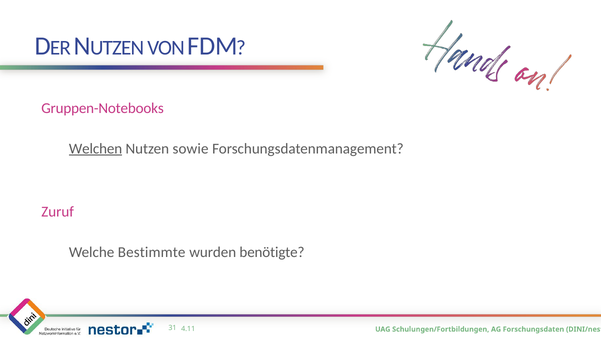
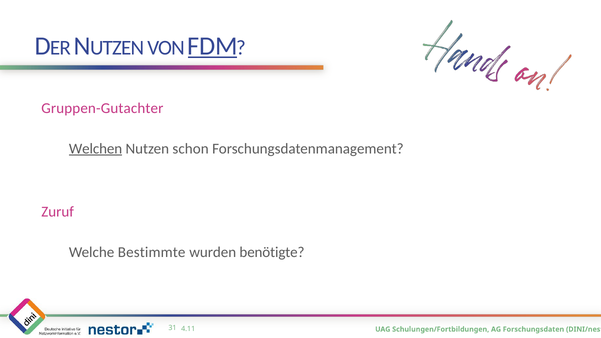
FDM underline: none -> present (212, 46)
Gruppen-Notebooks: Gruppen-Notebooks -> Gruppen-Gutachter (102, 109)
sowie: sowie -> schon (191, 149)
